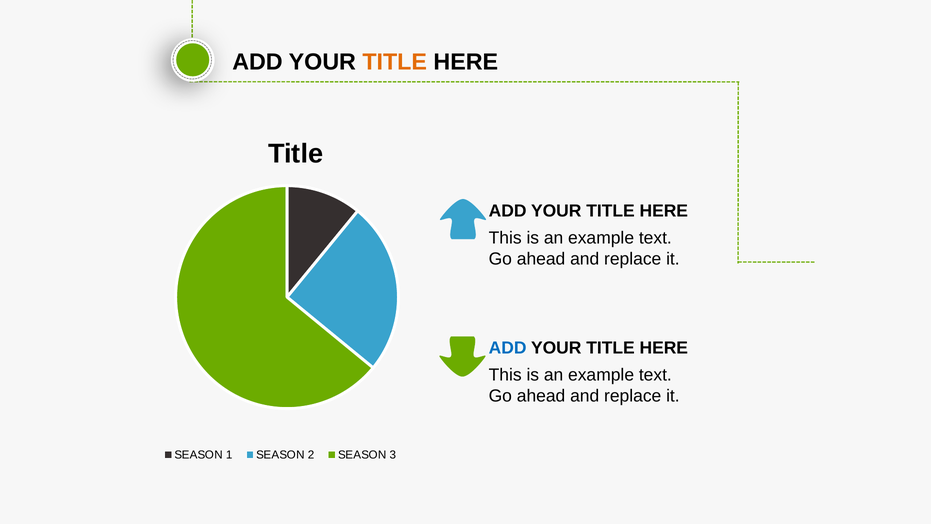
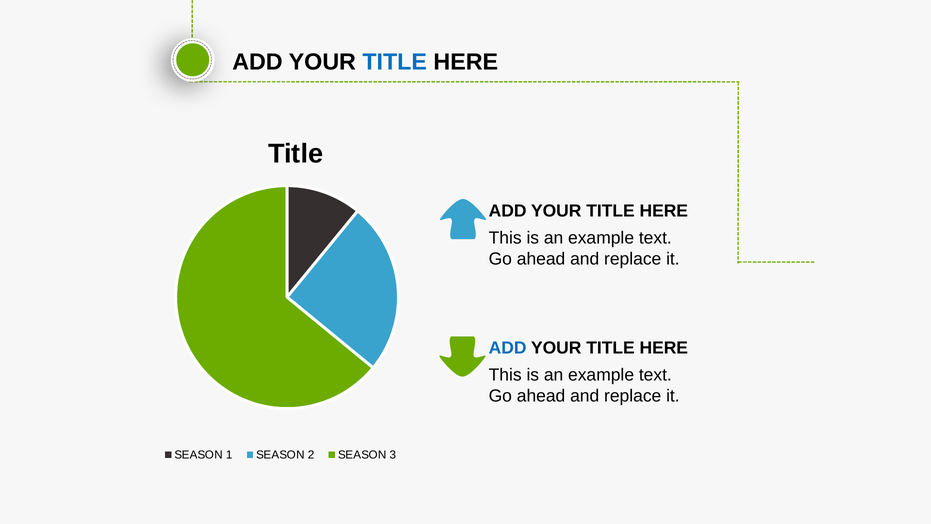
TITLE colour: orange -> blue (395, 62)
